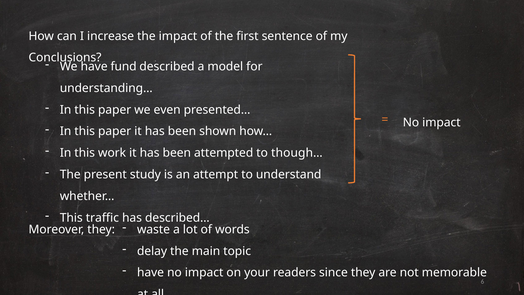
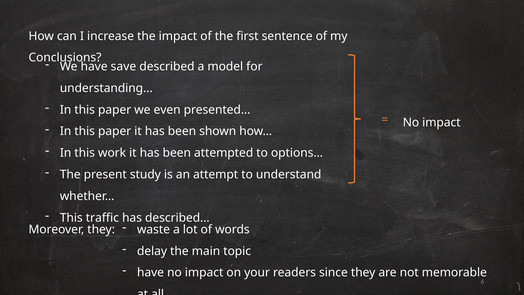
fund: fund -> save (123, 66)
though…: though… -> options… (297, 153)
